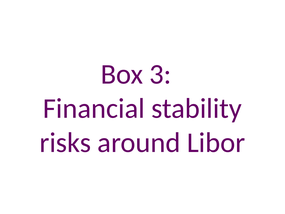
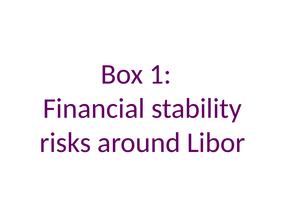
3: 3 -> 1 (160, 74)
